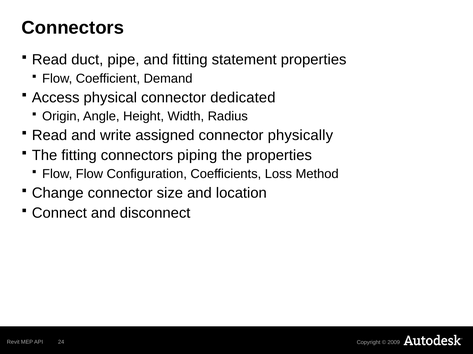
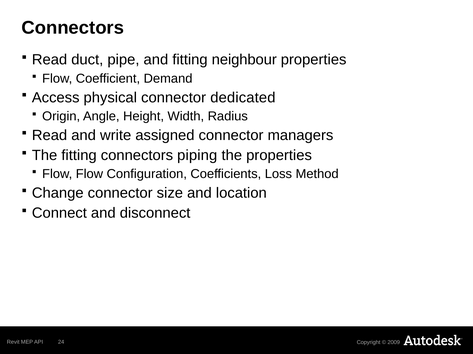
statement: statement -> neighbour (244, 60)
physically: physically -> managers (300, 136)
